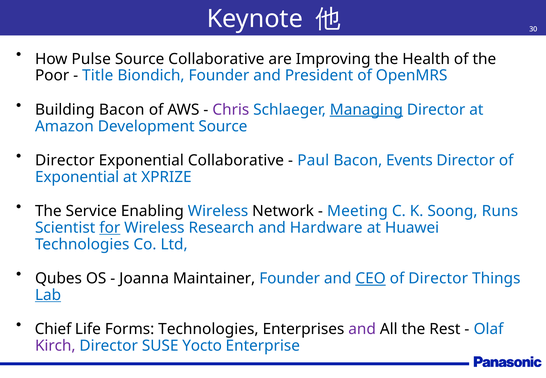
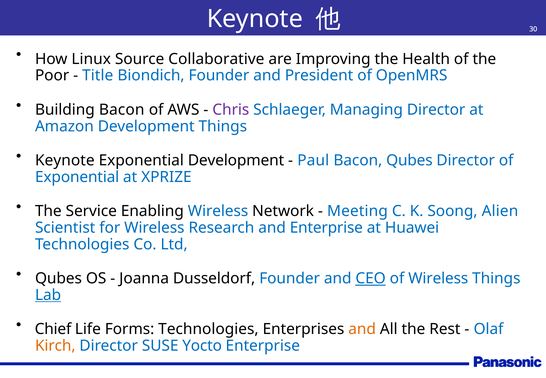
Pulse: Pulse -> Linux (91, 59)
Managing underline: present -> none (366, 110)
Development Source: Source -> Things (223, 126)
Director: Director -> Keynote (65, 160)
Exponential Collaborative: Collaborative -> Development (236, 160)
Bacon Events: Events -> Qubes (409, 160)
Runs: Runs -> Alien (500, 211)
for underline: present -> none (110, 228)
and Hardware: Hardware -> Enterprise (326, 228)
Maintainer: Maintainer -> Dusseldorf (214, 278)
of Director: Director -> Wireless (438, 278)
and colour: purple -> orange (362, 329)
Kirch colour: purple -> orange (55, 346)
